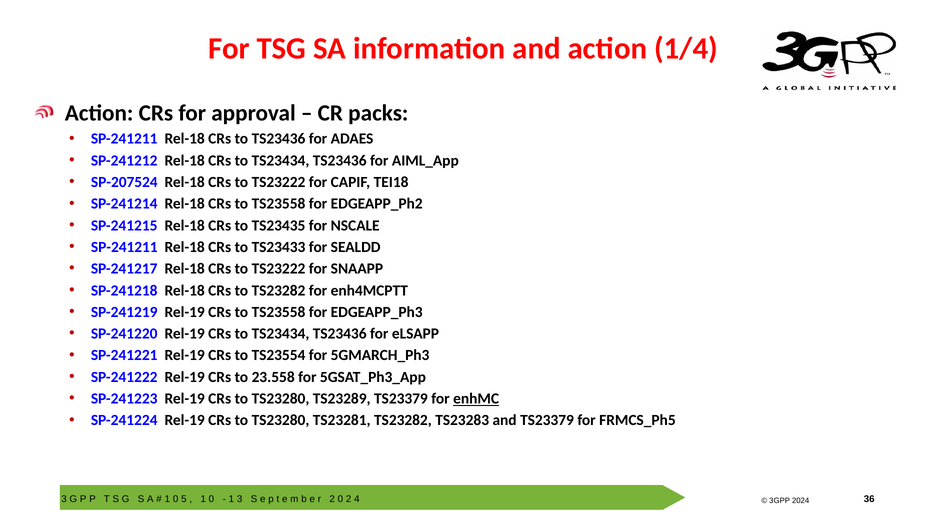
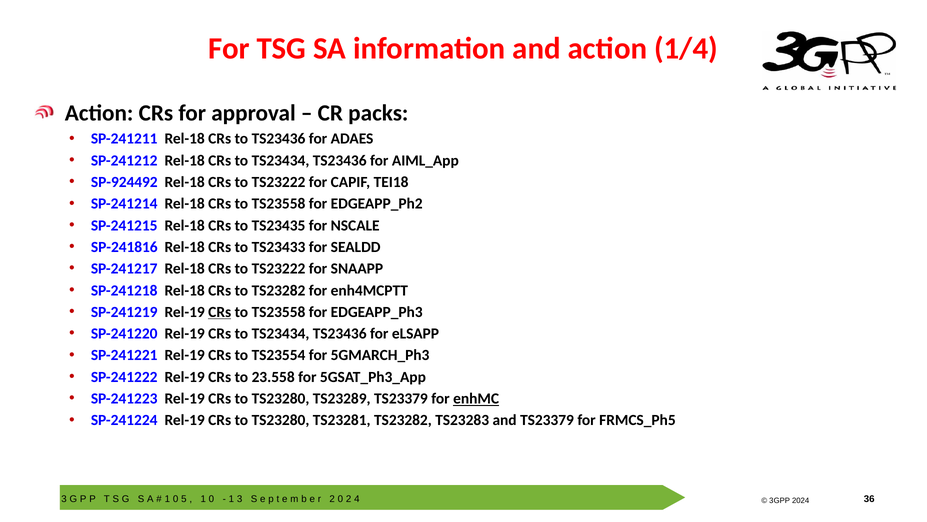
SP-207524: SP-207524 -> SP-924492 (124, 182)
SP-241211: SP-241211 -> SP-241816 (124, 247)
CRs underline: none -> present (220, 312)
